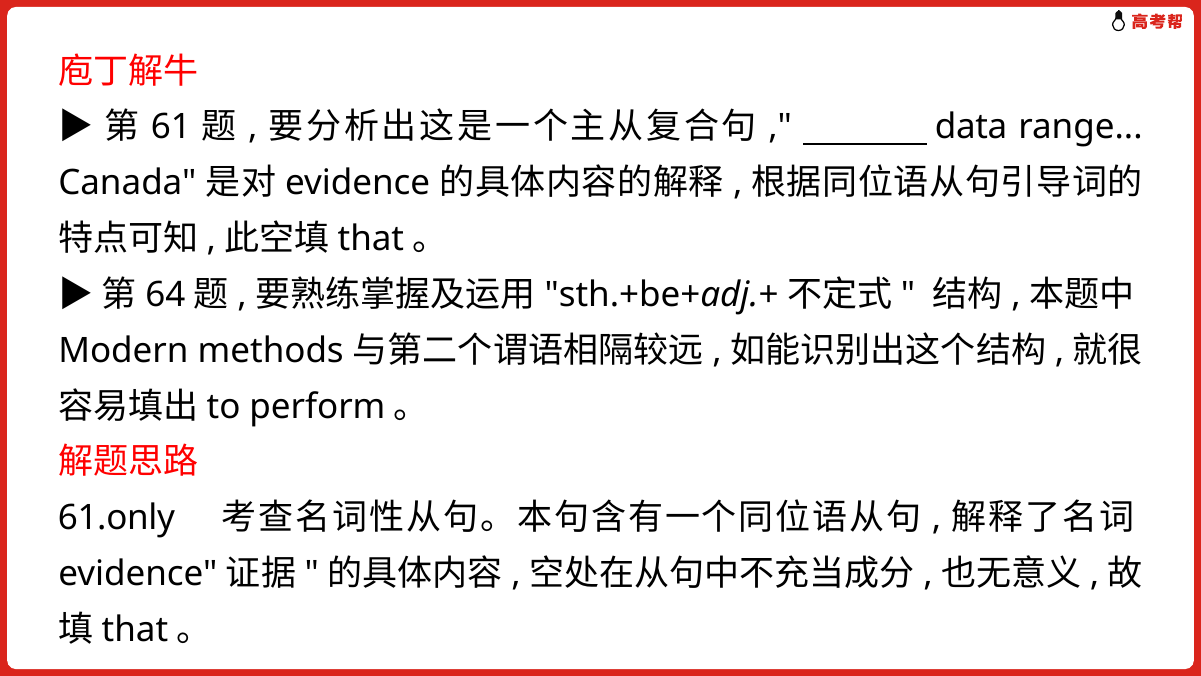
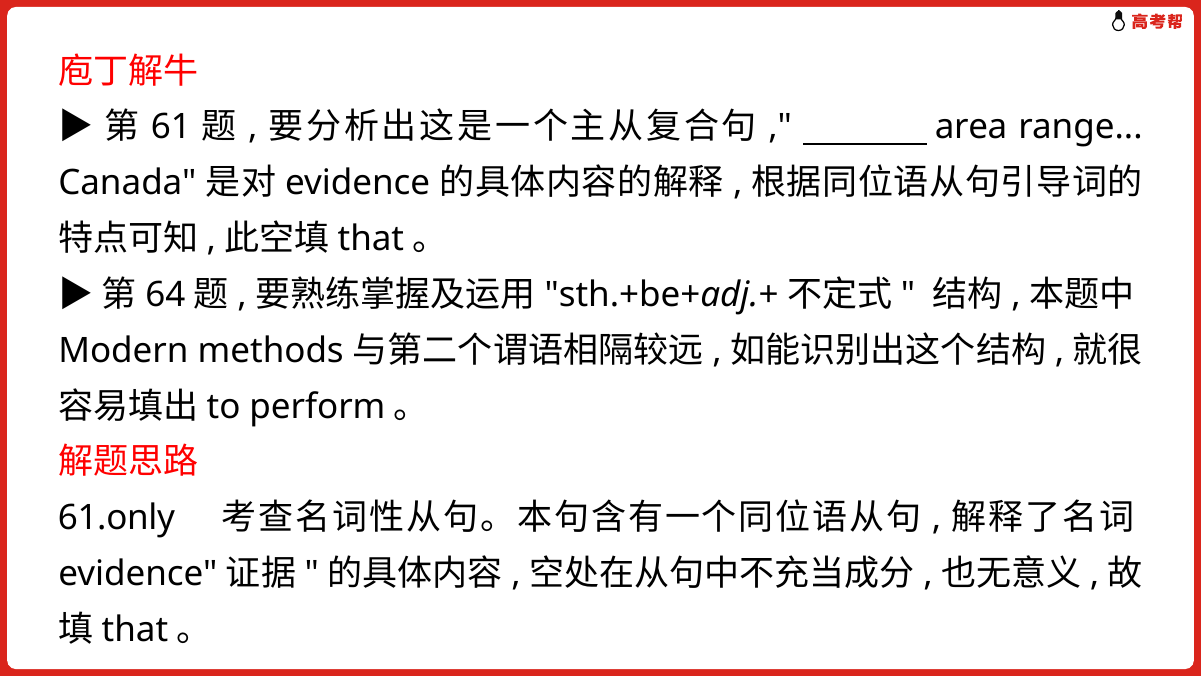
data: data -> area (971, 127)
